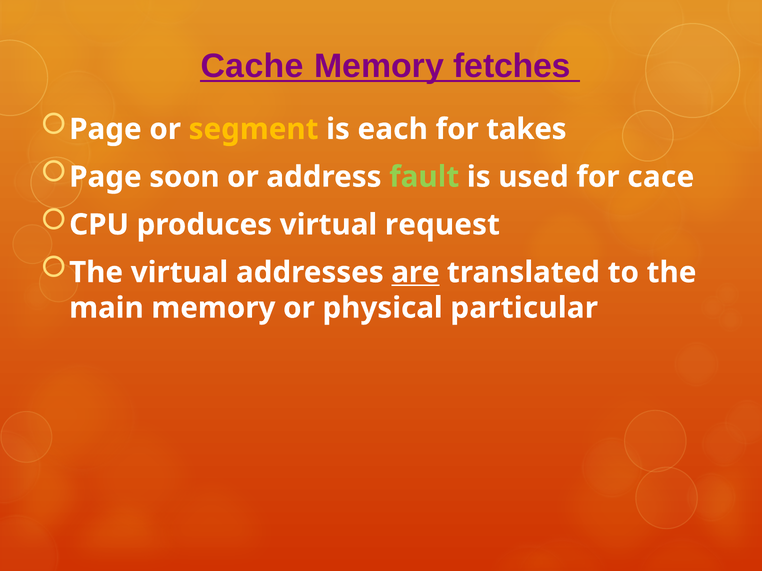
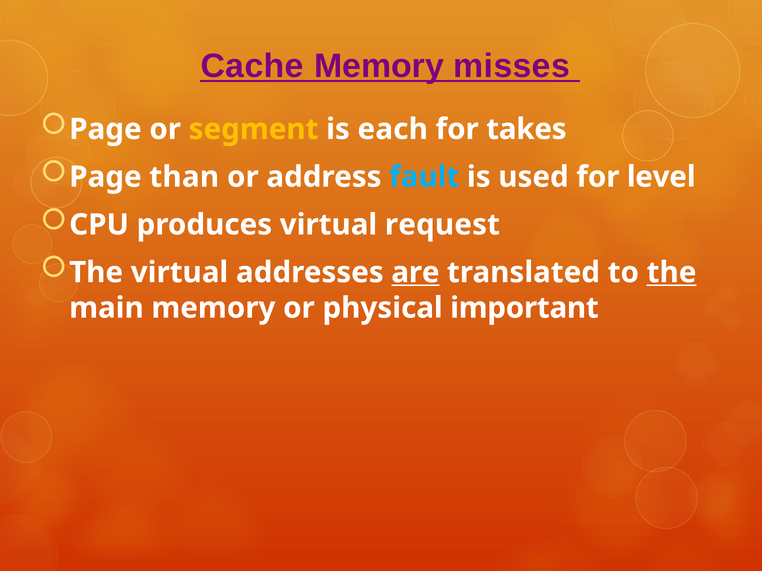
fetches: fetches -> misses (512, 66)
soon: soon -> than (184, 177)
fault colour: light green -> light blue (424, 177)
cace: cace -> level (661, 177)
the underline: none -> present (672, 273)
particular: particular -> important (524, 308)
